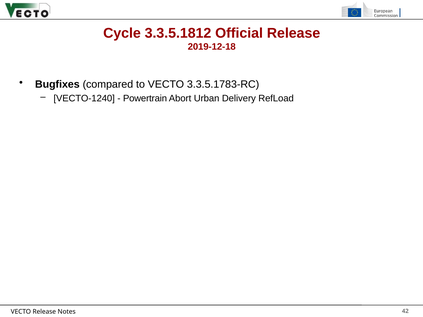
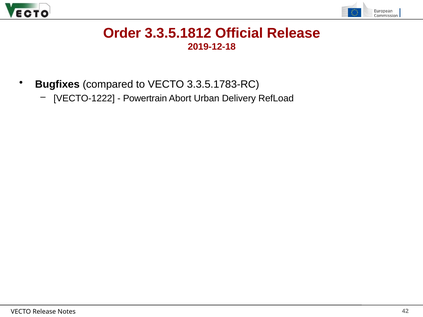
Cycle: Cycle -> Order (122, 33)
VECTO-1240: VECTO-1240 -> VECTO-1222 (84, 98)
